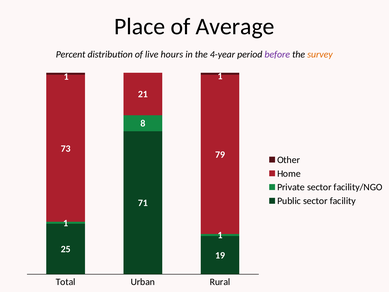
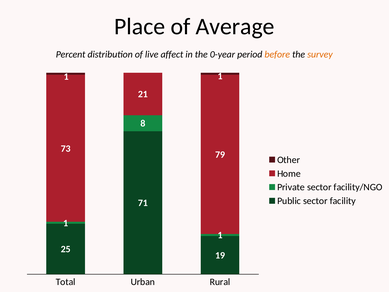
hours: hours -> affect (172, 54)
4-year: 4-year -> 0-year (222, 54)
before colour: purple -> orange (277, 54)
